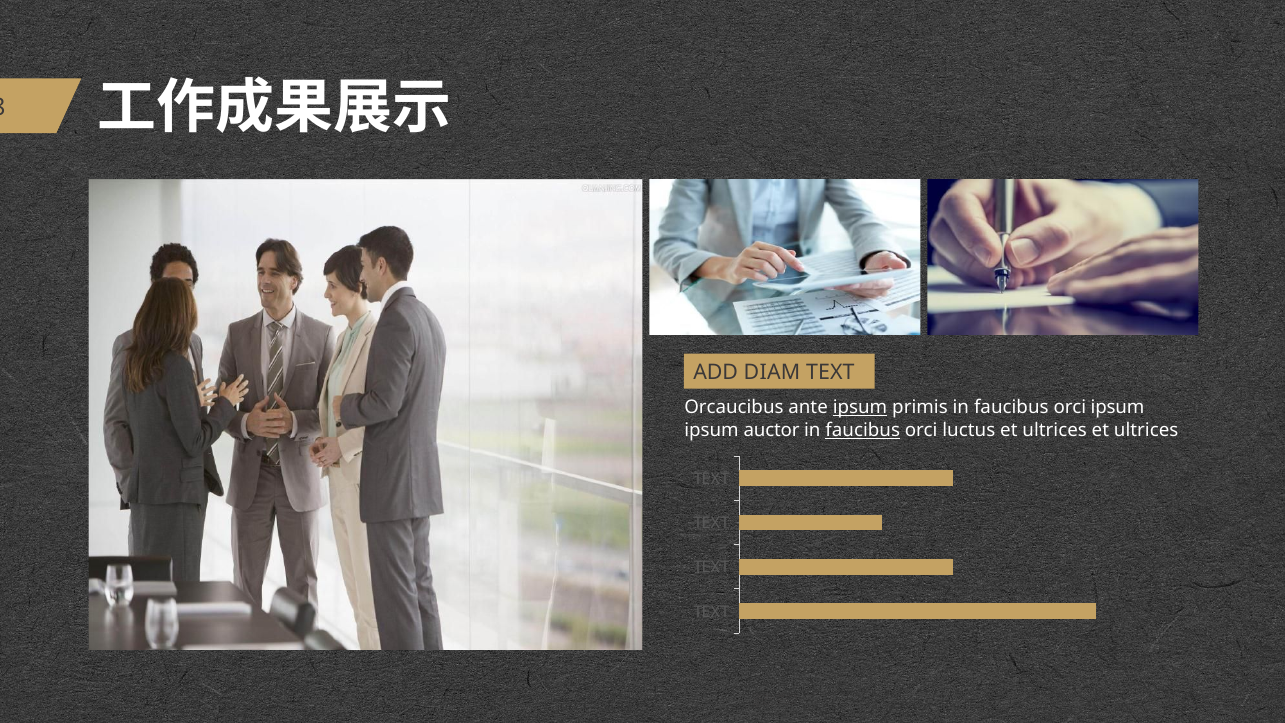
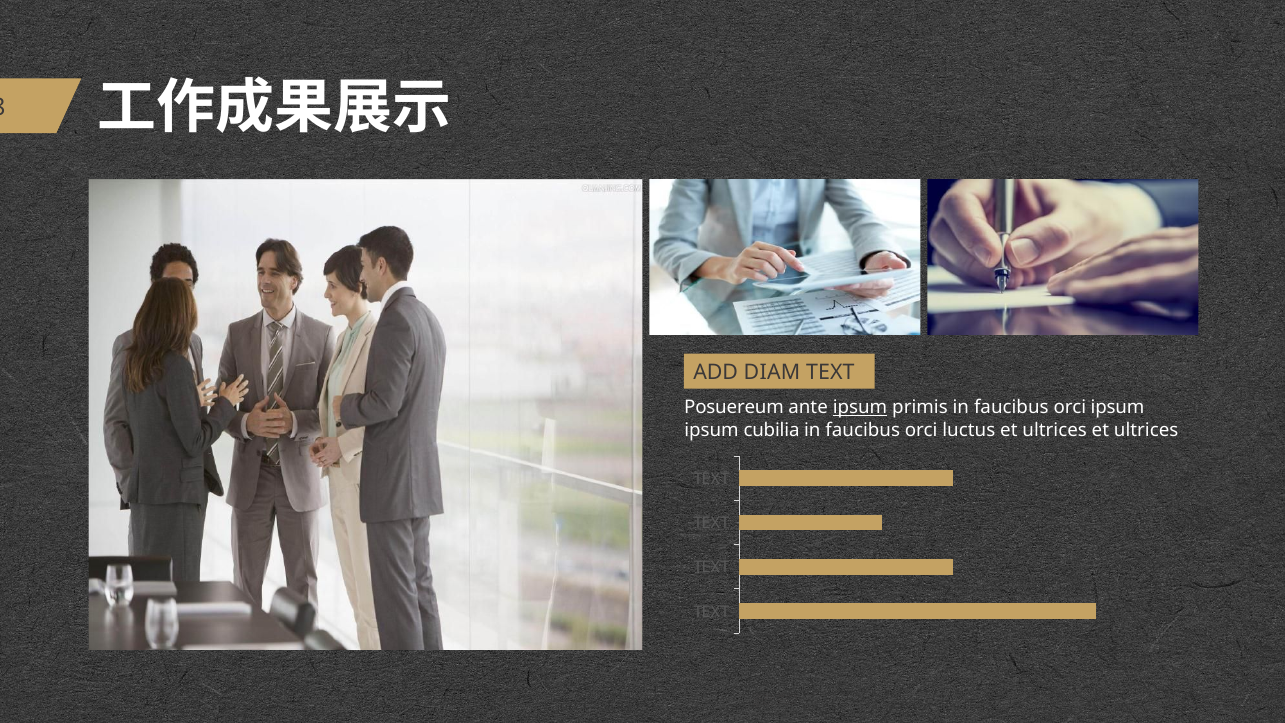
Orcaucibus: Orcaucibus -> Posuereum (734, 408)
auctor: auctor -> cubilia (772, 430)
faucibus underline: present -> none (863, 430)
